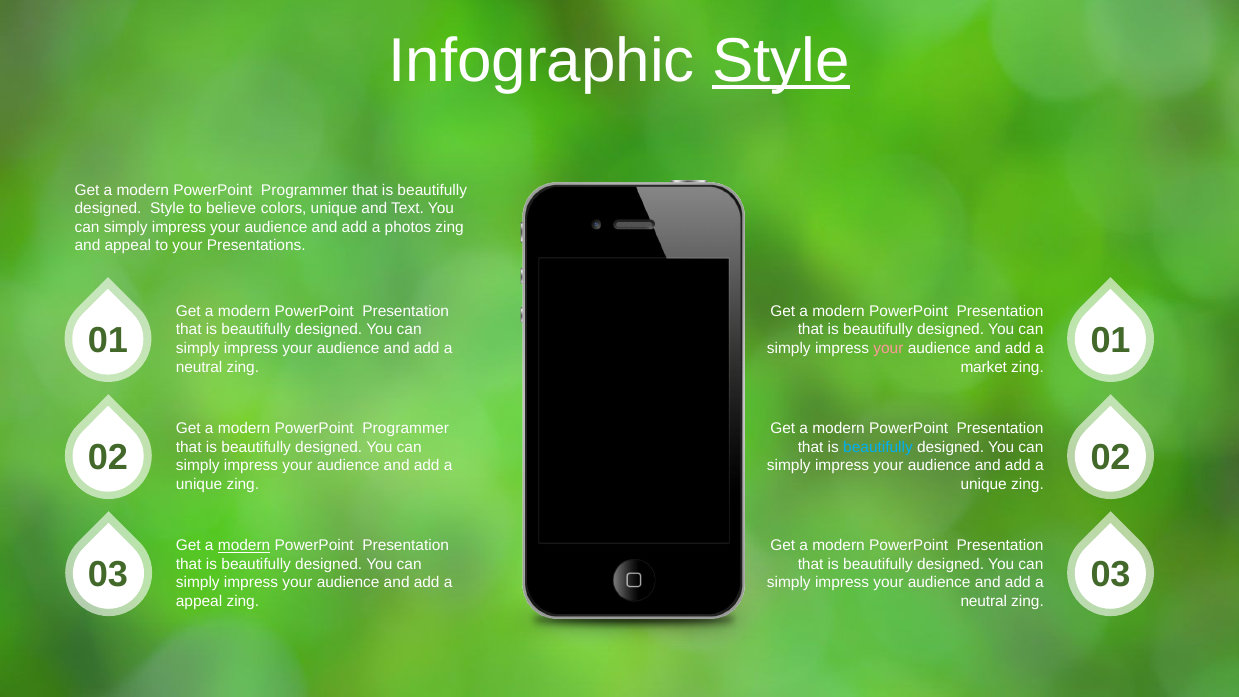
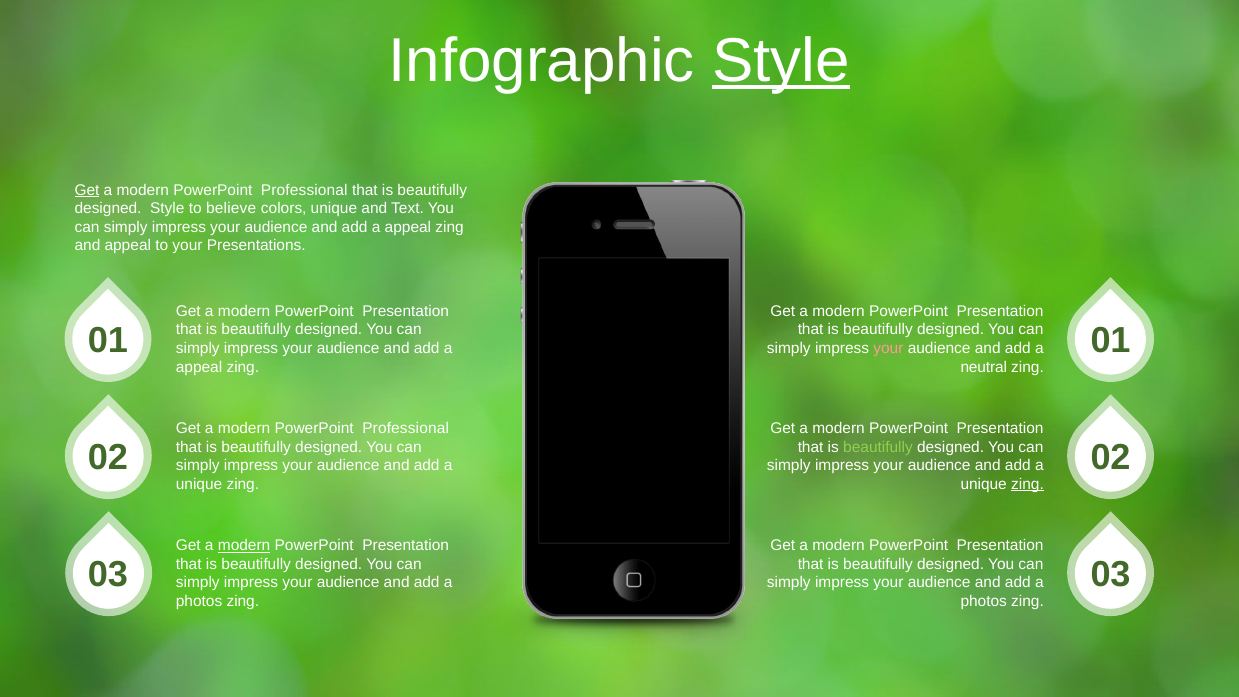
Get underline: none -> present (87, 190)
Programmer: Programmer -> Professional (304, 190)
photos: photos -> appeal (408, 227)
neutral: neutral -> appeal (199, 367)
market: market -> neutral (984, 367)
Programmer: Programmer -> Professional (406, 428)
beautifully colour: light blue -> light green (878, 447)
zing underline: none -> present (1028, 484)
appeal: appeal -> photos (199, 601)
neutral: neutral -> photos (984, 601)
